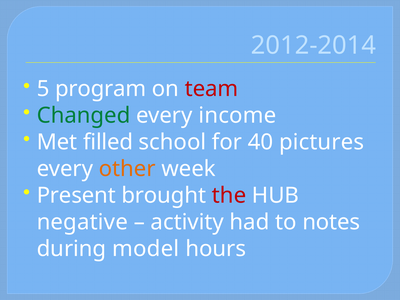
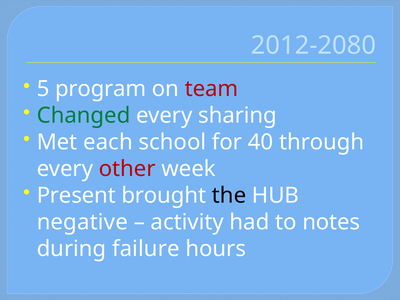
2012-2014: 2012-2014 -> 2012-2080 (313, 46)
income: income -> sharing (238, 116)
filled: filled -> each (108, 142)
pictures: pictures -> through (322, 142)
other colour: orange -> red (127, 169)
the colour: red -> black (229, 195)
model: model -> failure (146, 249)
